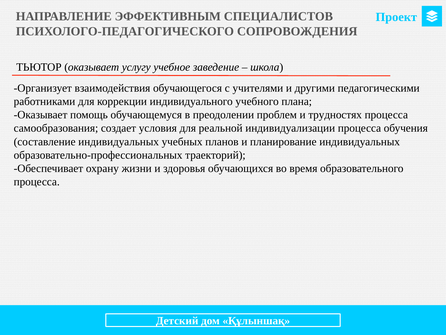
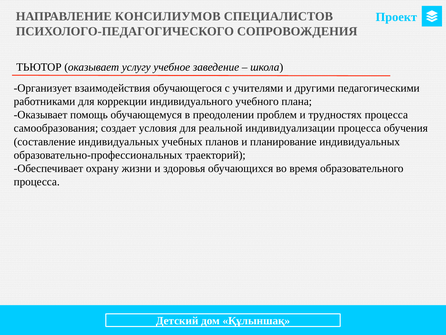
ЭФФЕКТИВНЫМ: ЭФФЕКТИВНЫМ -> КОНСИЛИУМОВ (168, 16)
